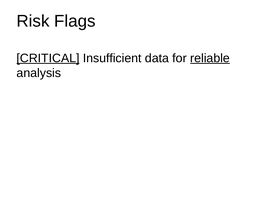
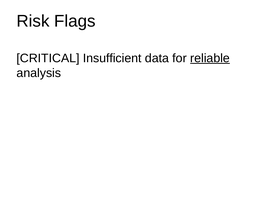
CRITICAL underline: present -> none (48, 58)
